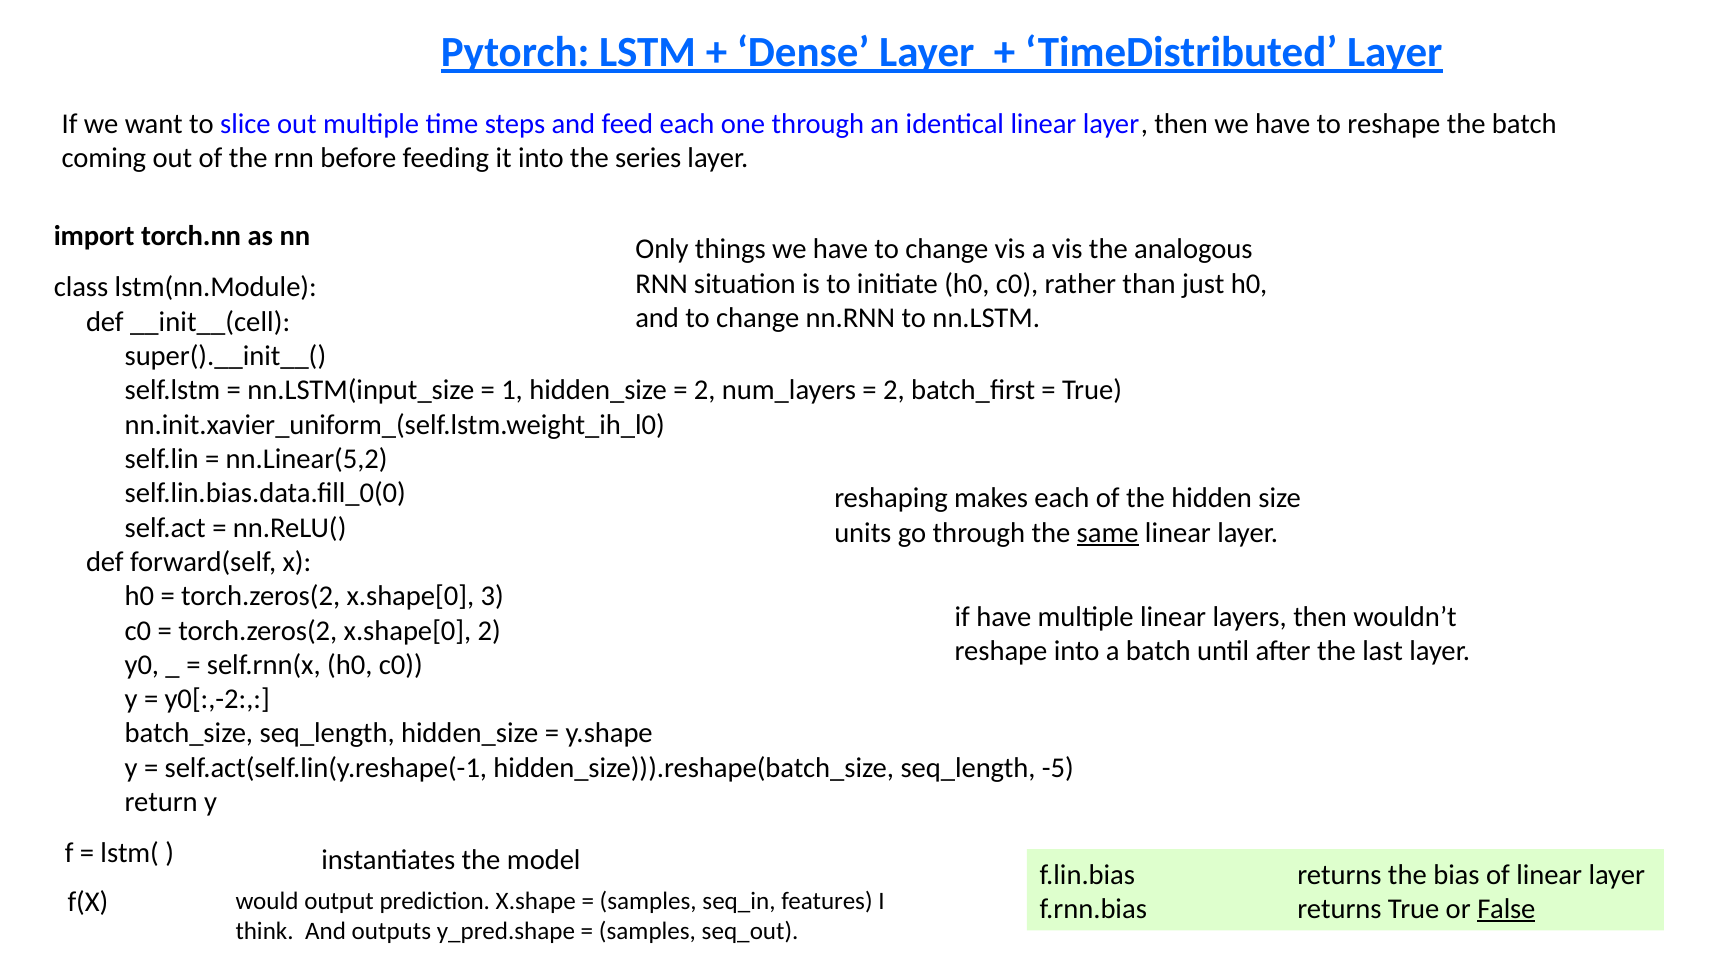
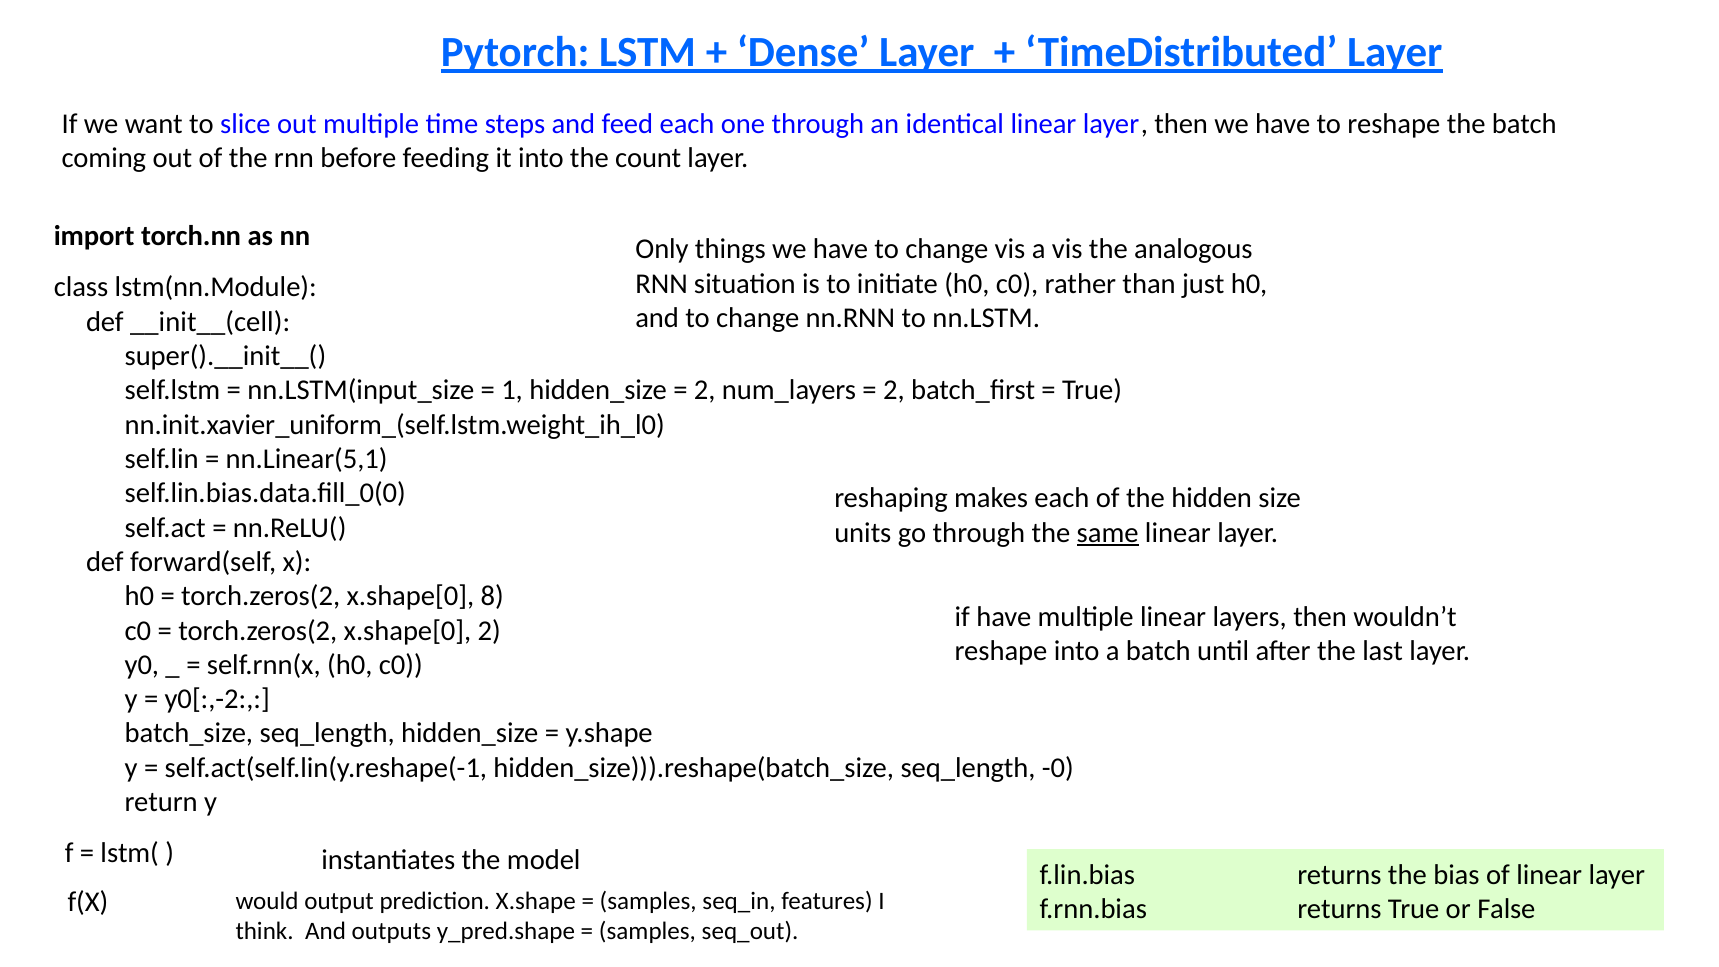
series: series -> count (648, 158)
nn.Linear(5,2: nn.Linear(5,2 -> nn.Linear(5,1 (307, 459)
3: 3 -> 8 (492, 596)
-5: -5 -> -0 (1058, 768)
False underline: present -> none (1506, 909)
